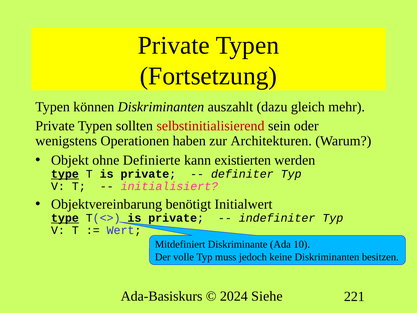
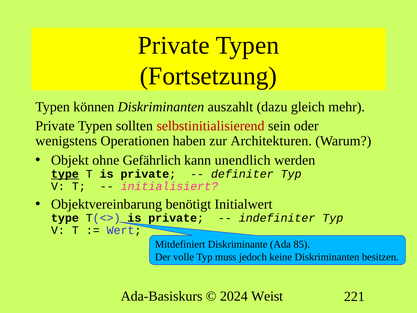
Definierte: Definierte -> Gefährlich (152, 160)
existierten: existierten -> unendlich (243, 160)
type underline: present -> none (65, 218)
10: 10 -> 85 (302, 244)
Siehe: Siehe -> Weist (267, 296)
